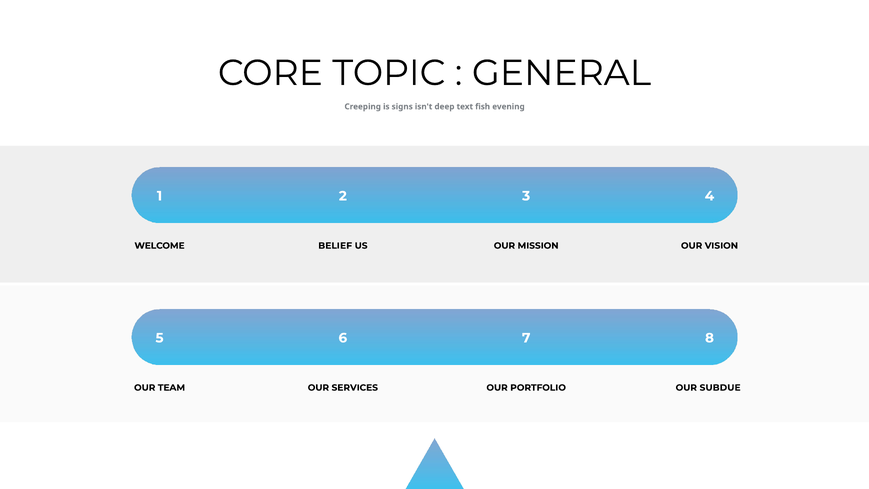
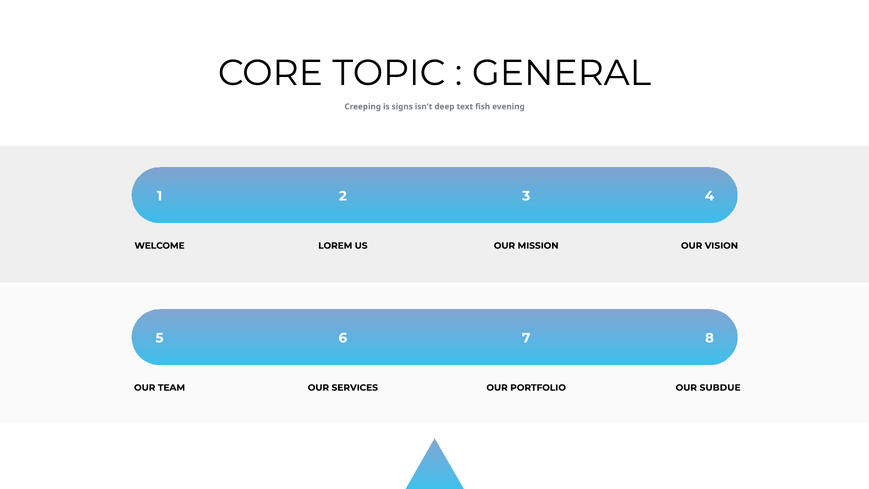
BELIEF: BELIEF -> LOREM (335, 246)
